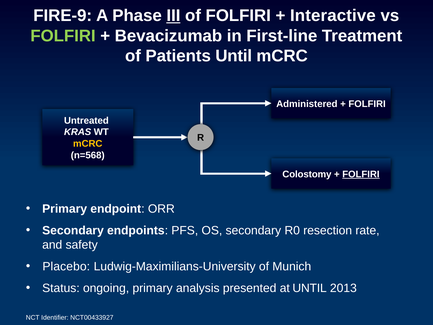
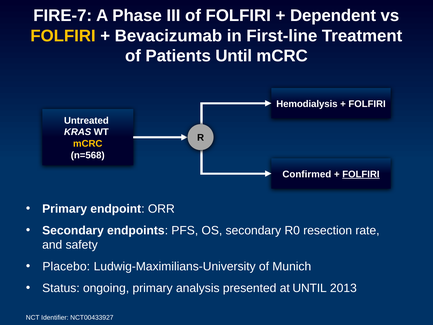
FIRE-9: FIRE-9 -> FIRE-7 (63, 16)
III underline: present -> none (173, 16)
Interactive: Interactive -> Dependent (333, 16)
FOLFIRI colour: light green -> yellow (63, 36)
Administered: Administered -> Hemodialysis (307, 104)
Colostomy: Colostomy -> Confirmed (307, 174)
